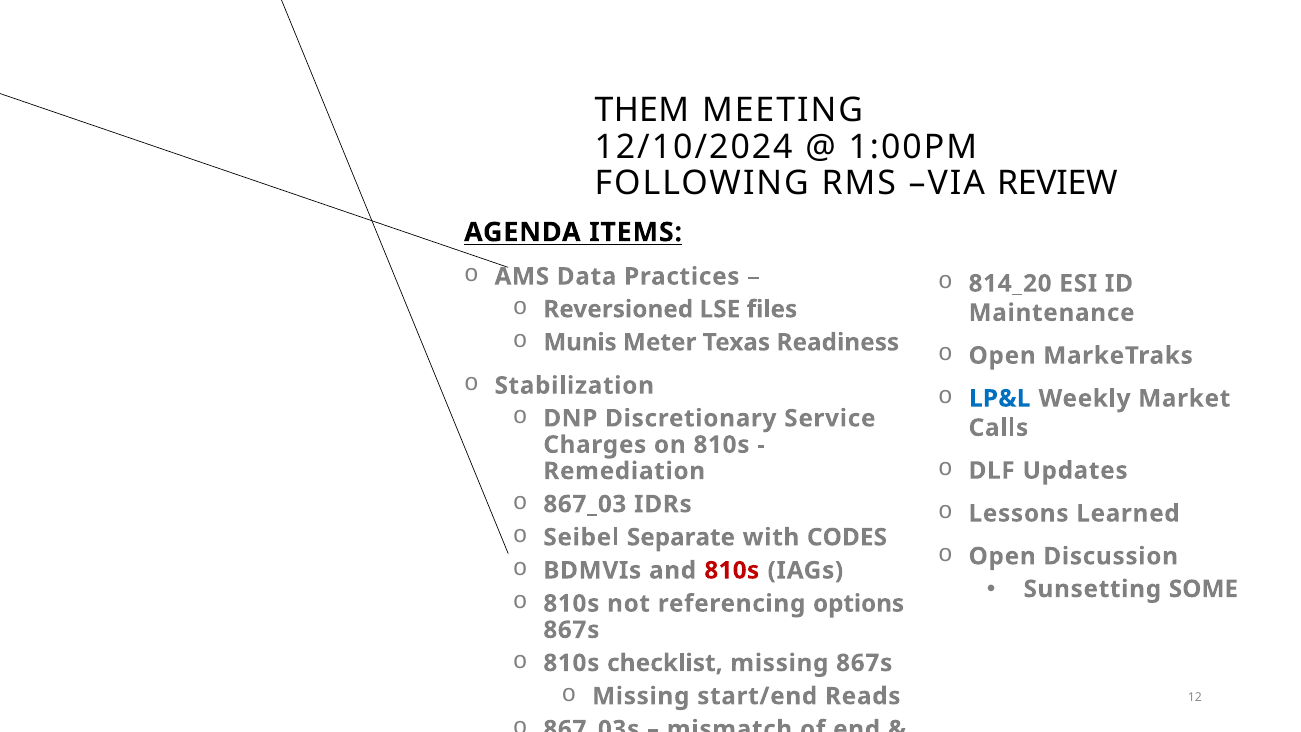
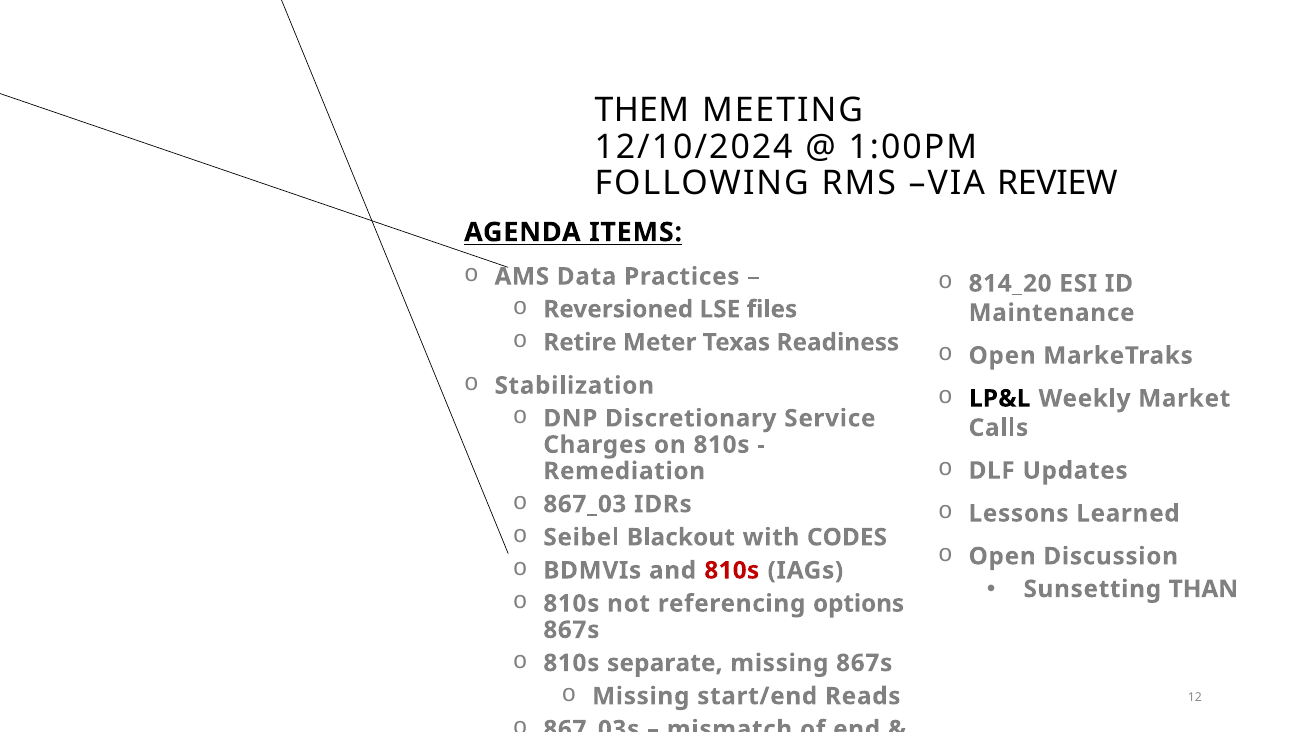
Munis: Munis -> Retire (580, 342)
LP&L colour: blue -> black (1000, 398)
Separate: Separate -> Blackout (681, 537)
SOME: SOME -> THAN (1203, 589)
checklist: checklist -> separate (665, 663)
